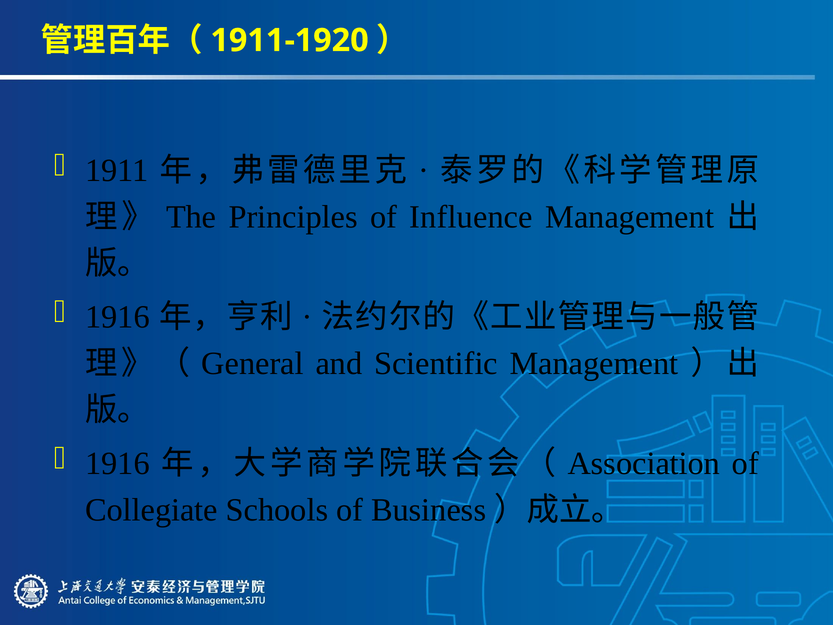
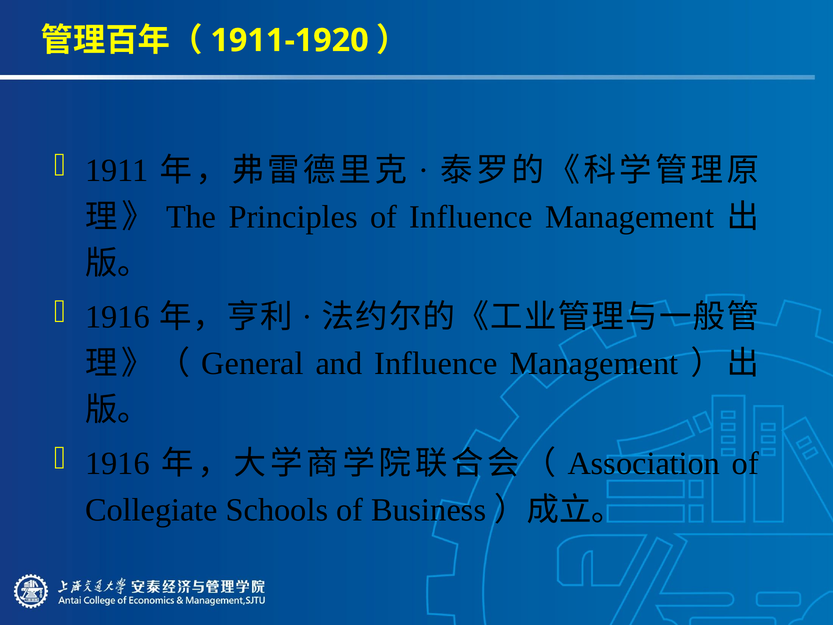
and Scientific: Scientific -> Influence (436, 363)
